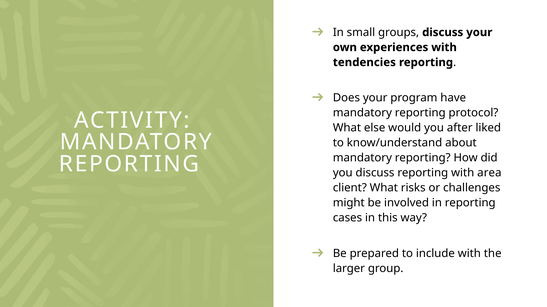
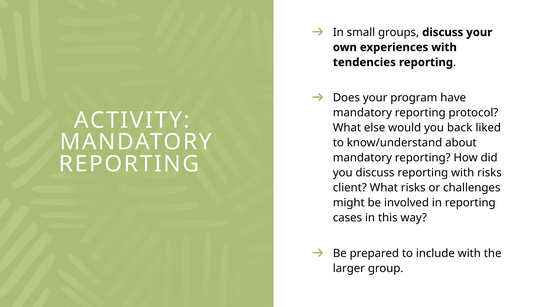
after: after -> back (460, 128)
with area: area -> risks (489, 173)
